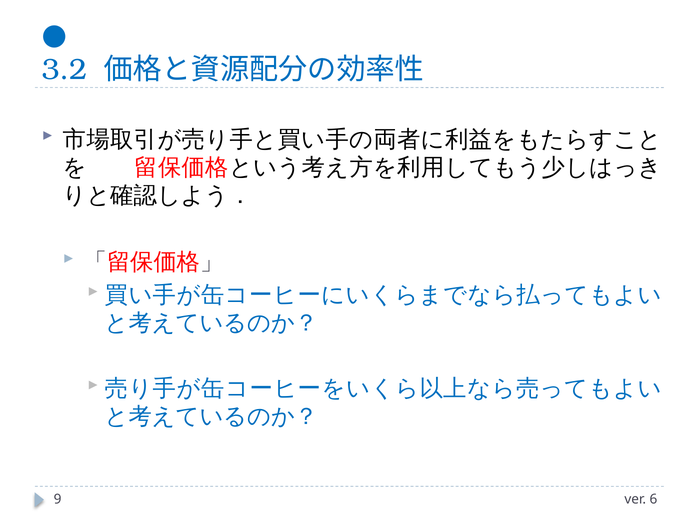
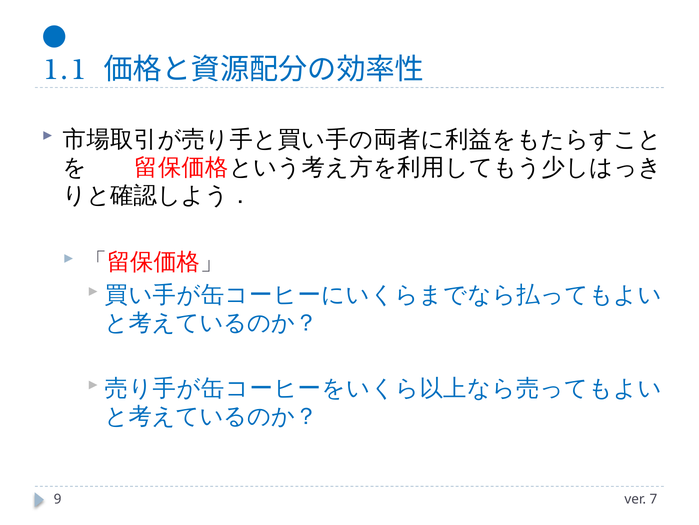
3.2: 3.2 -> 1.1 (65, 70)
6: 6 -> 7 (653, 498)
